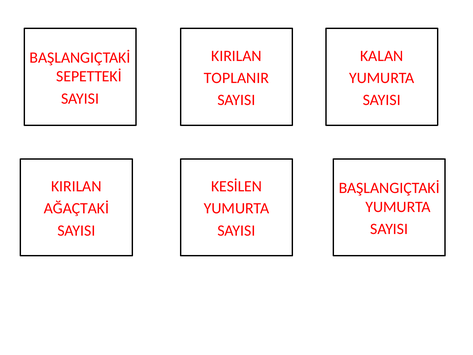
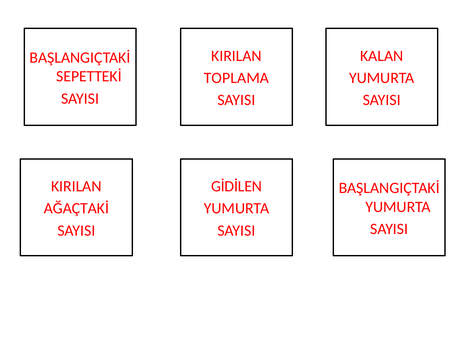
TOPLANIR: TOPLANIR -> TOPLAMA (236, 78)
KESİLEN: KESİLEN -> GİDİLEN (237, 186)
